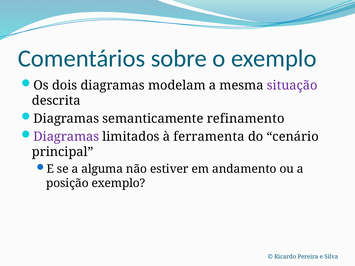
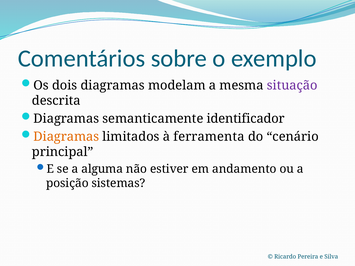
refinamento: refinamento -> identificador (246, 119)
Diagramas colour: purple -> orange (66, 137)
posição exemplo: exemplo -> sistemas (118, 183)
